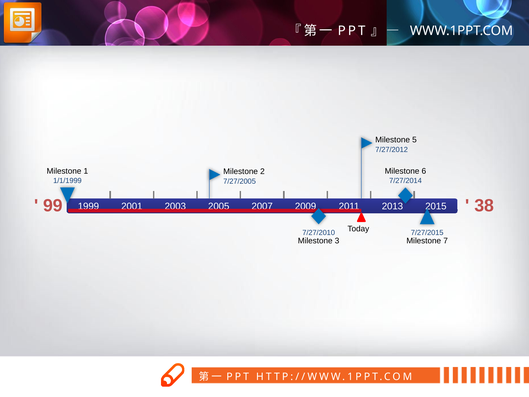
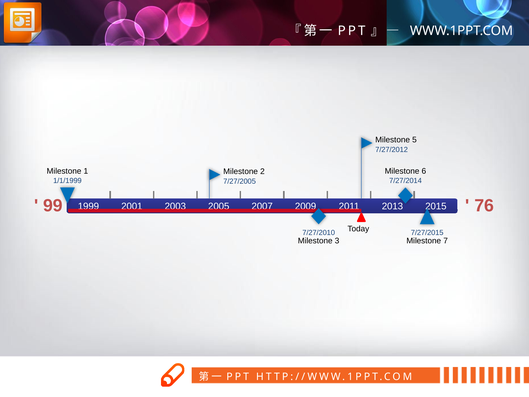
38: 38 -> 76 (484, 205)
